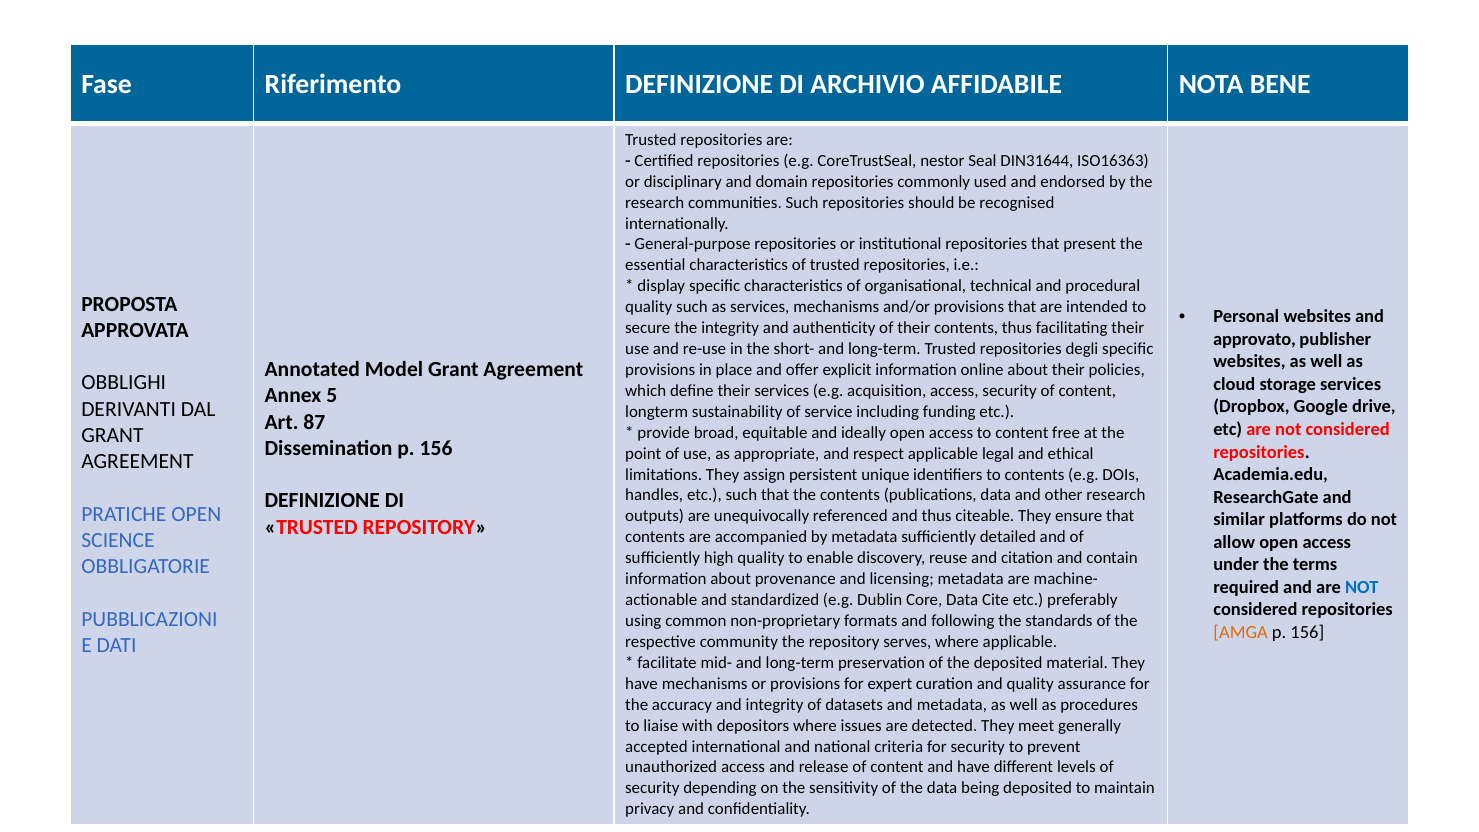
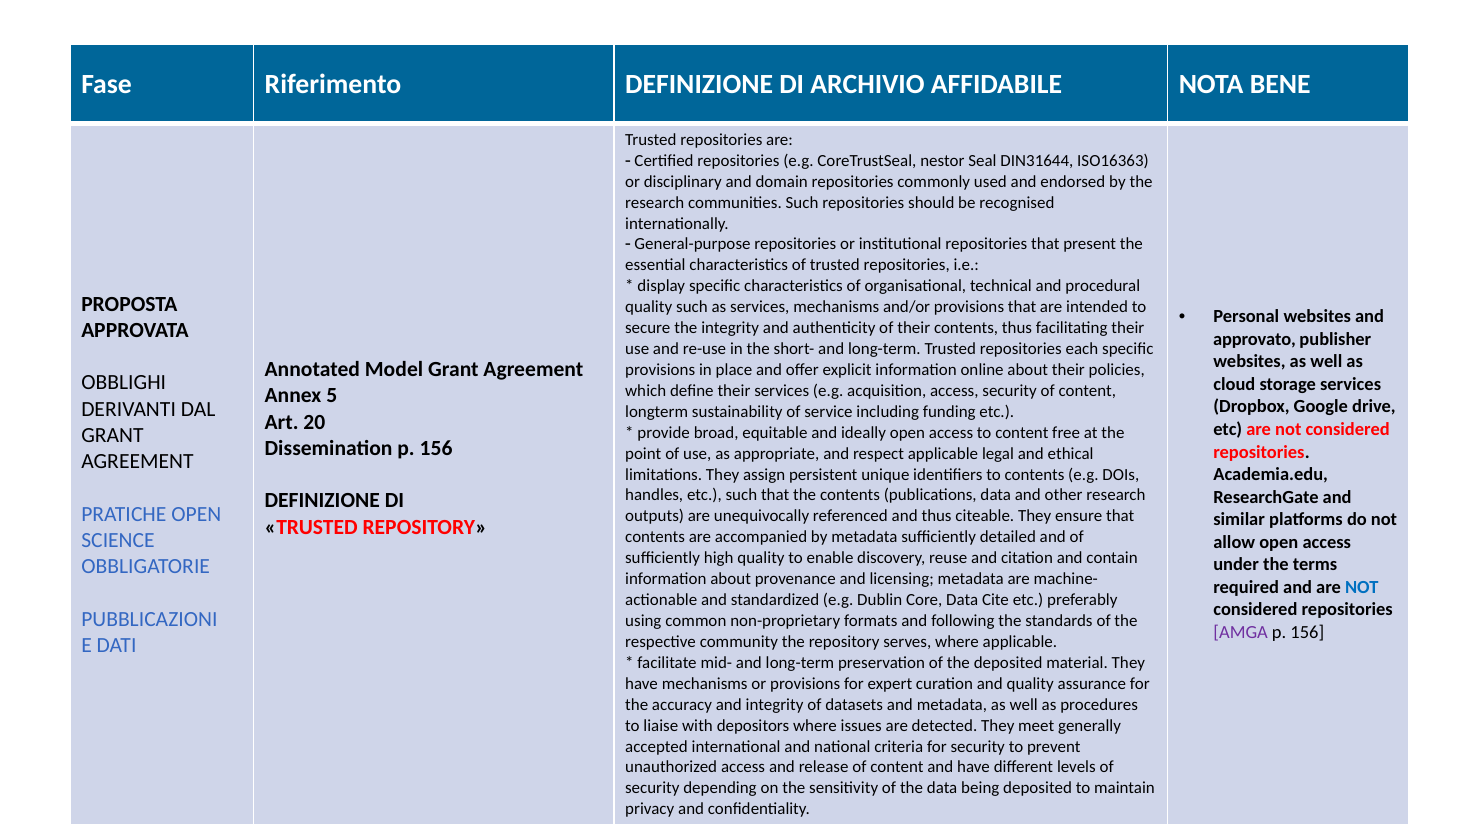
degli: degli -> each (1082, 349)
87: 87 -> 20 (314, 422)
AMGA colour: orange -> purple (1241, 632)
